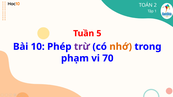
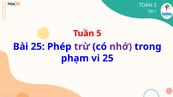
Bài 10: 10 -> 25 (38, 47)
nhớ colour: orange -> purple (121, 47)
vi 70: 70 -> 25 (108, 58)
